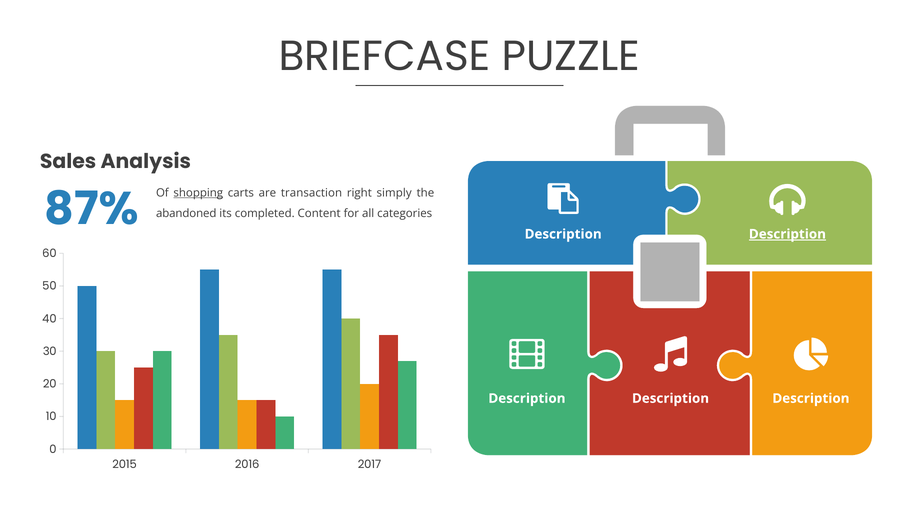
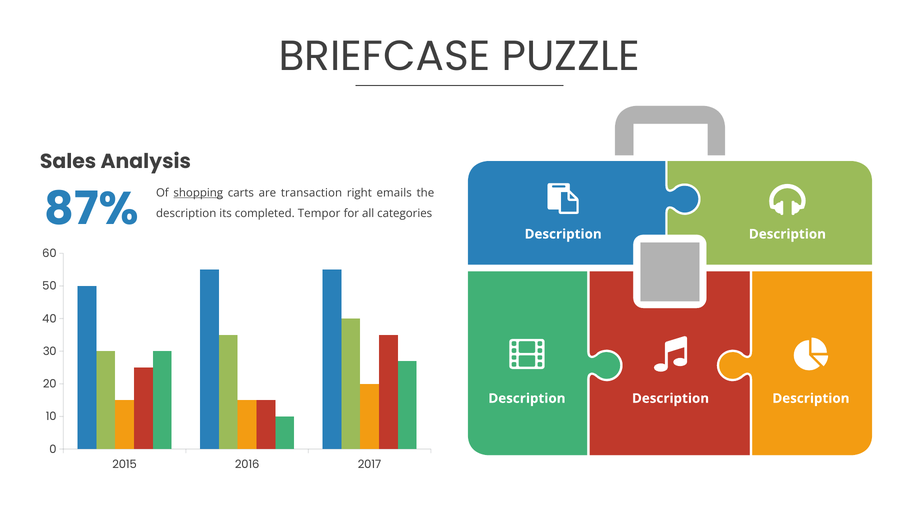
simply: simply -> emails (394, 193)
abandoned: abandoned -> description (186, 213)
Content: Content -> Tempor (319, 213)
Description underline: present -> none (787, 234)
